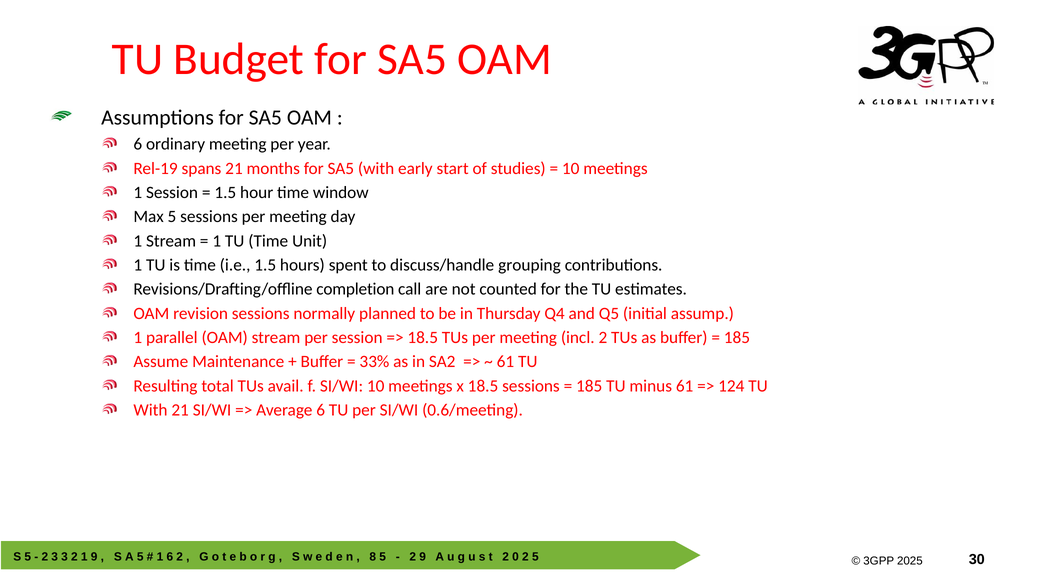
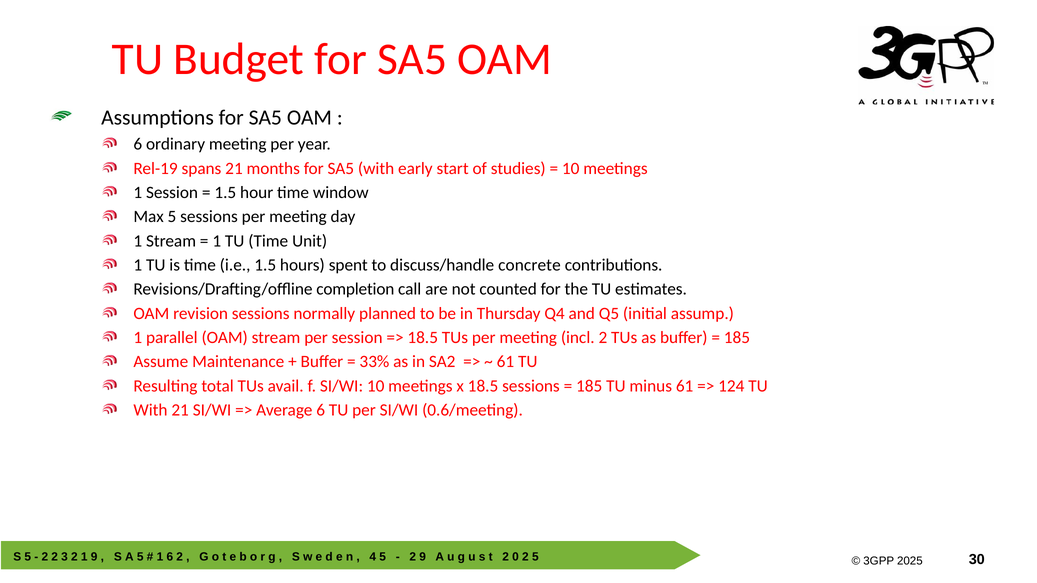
grouping: grouping -> concrete (529, 265)
2 3: 3 -> 2 (55, 557)
8: 8 -> 4 (373, 557)
